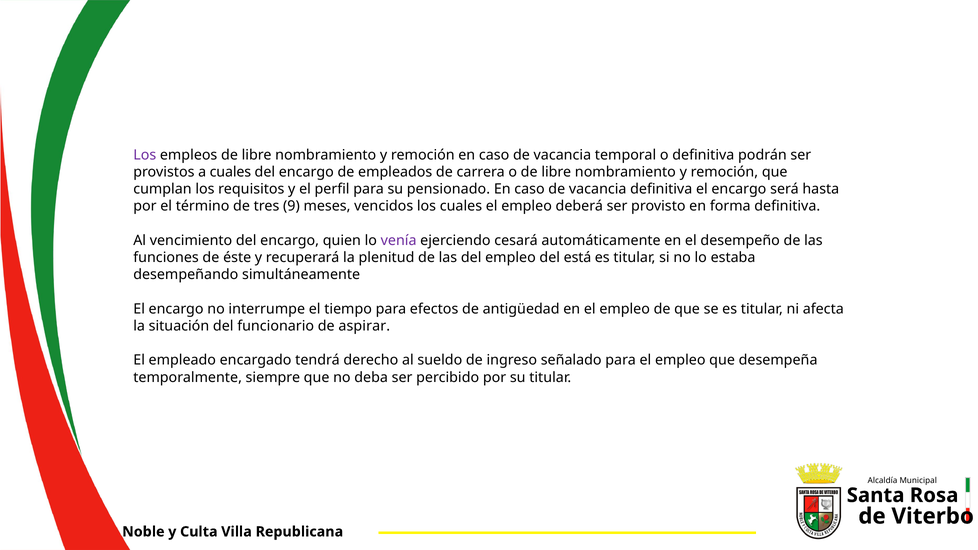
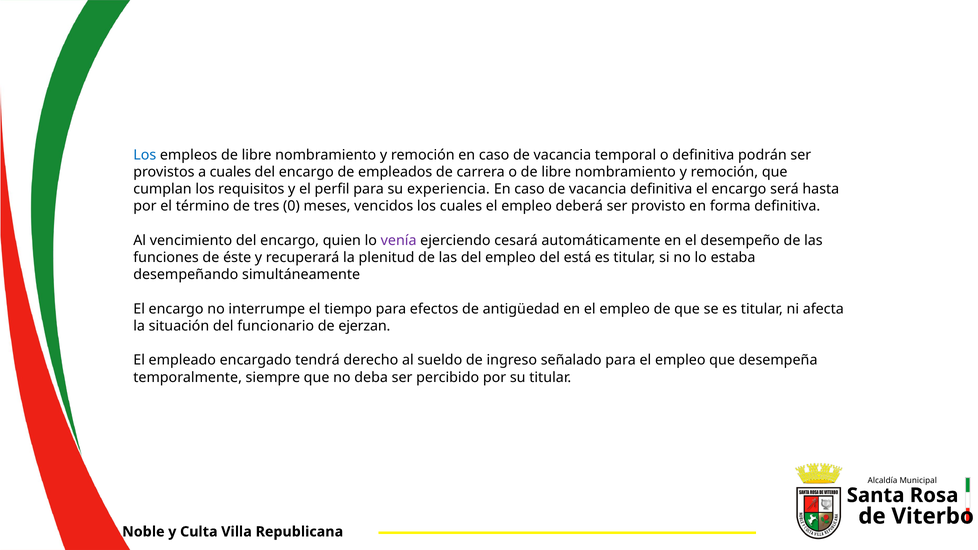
Los colour: purple -> blue (145, 155)
pensionado: pensionado -> experiencia (448, 189)
9: 9 -> 0 (291, 206)
aspirar: aspirar -> ejerzan (364, 326)
